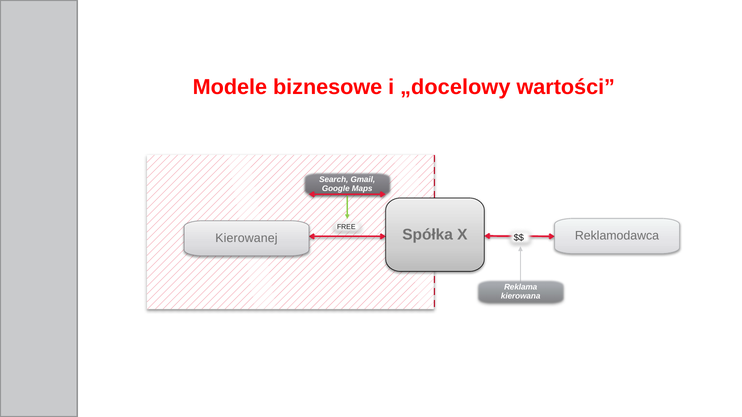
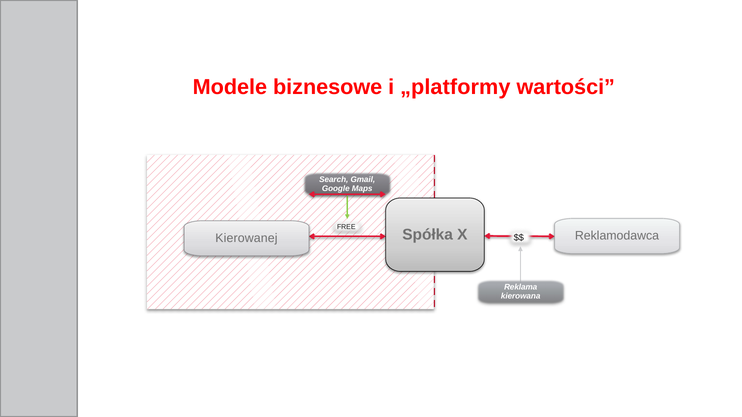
„docelowy: „docelowy -> „platformy (455, 87)
